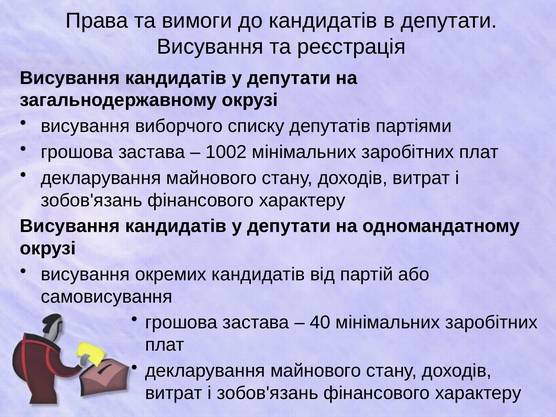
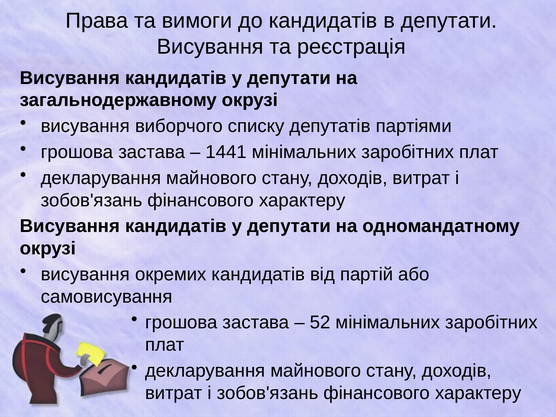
1002: 1002 -> 1441 (226, 152)
40: 40 -> 52 (320, 323)
